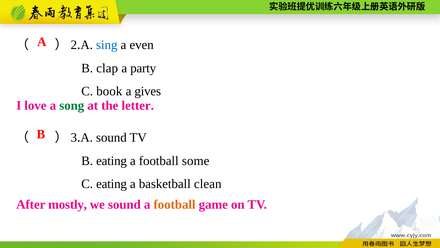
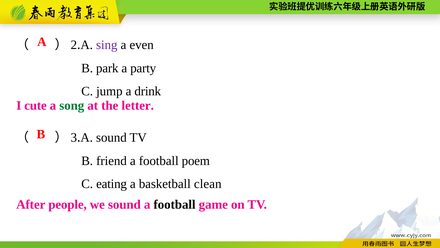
sing colour: blue -> purple (107, 45)
clap: clap -> park (107, 68)
book: book -> jump (109, 91)
gives: gives -> drink (148, 91)
love: love -> cute (36, 105)
B eating: eating -> friend (111, 160)
some: some -> poem (196, 160)
mostly: mostly -> people (68, 204)
football colour: orange -> black (175, 204)
